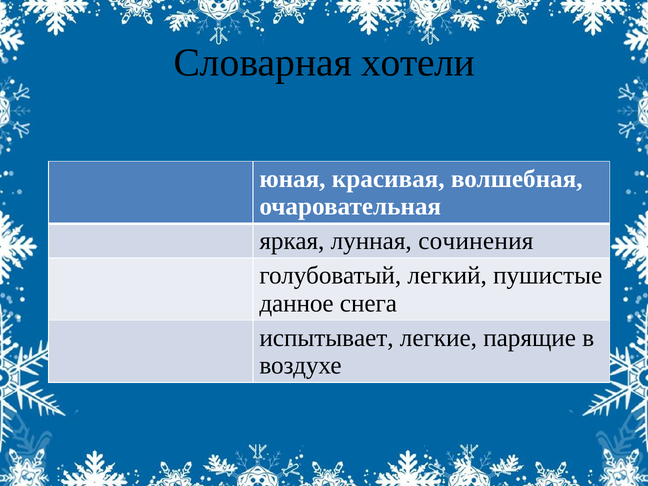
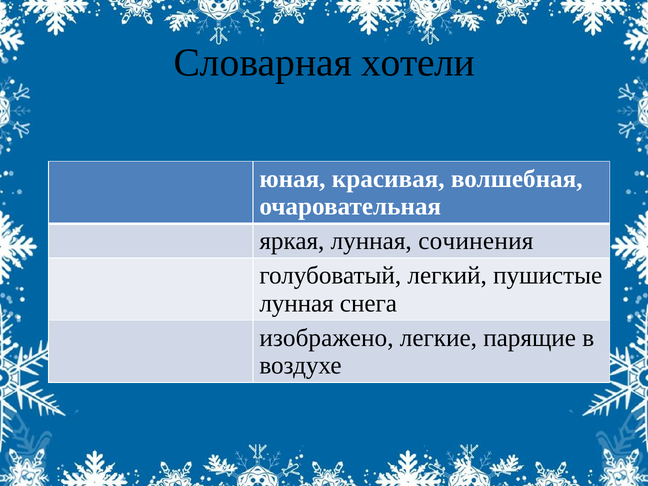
данное: данное -> лунная (297, 303)
испытывает: испытывает -> изображено (326, 338)
